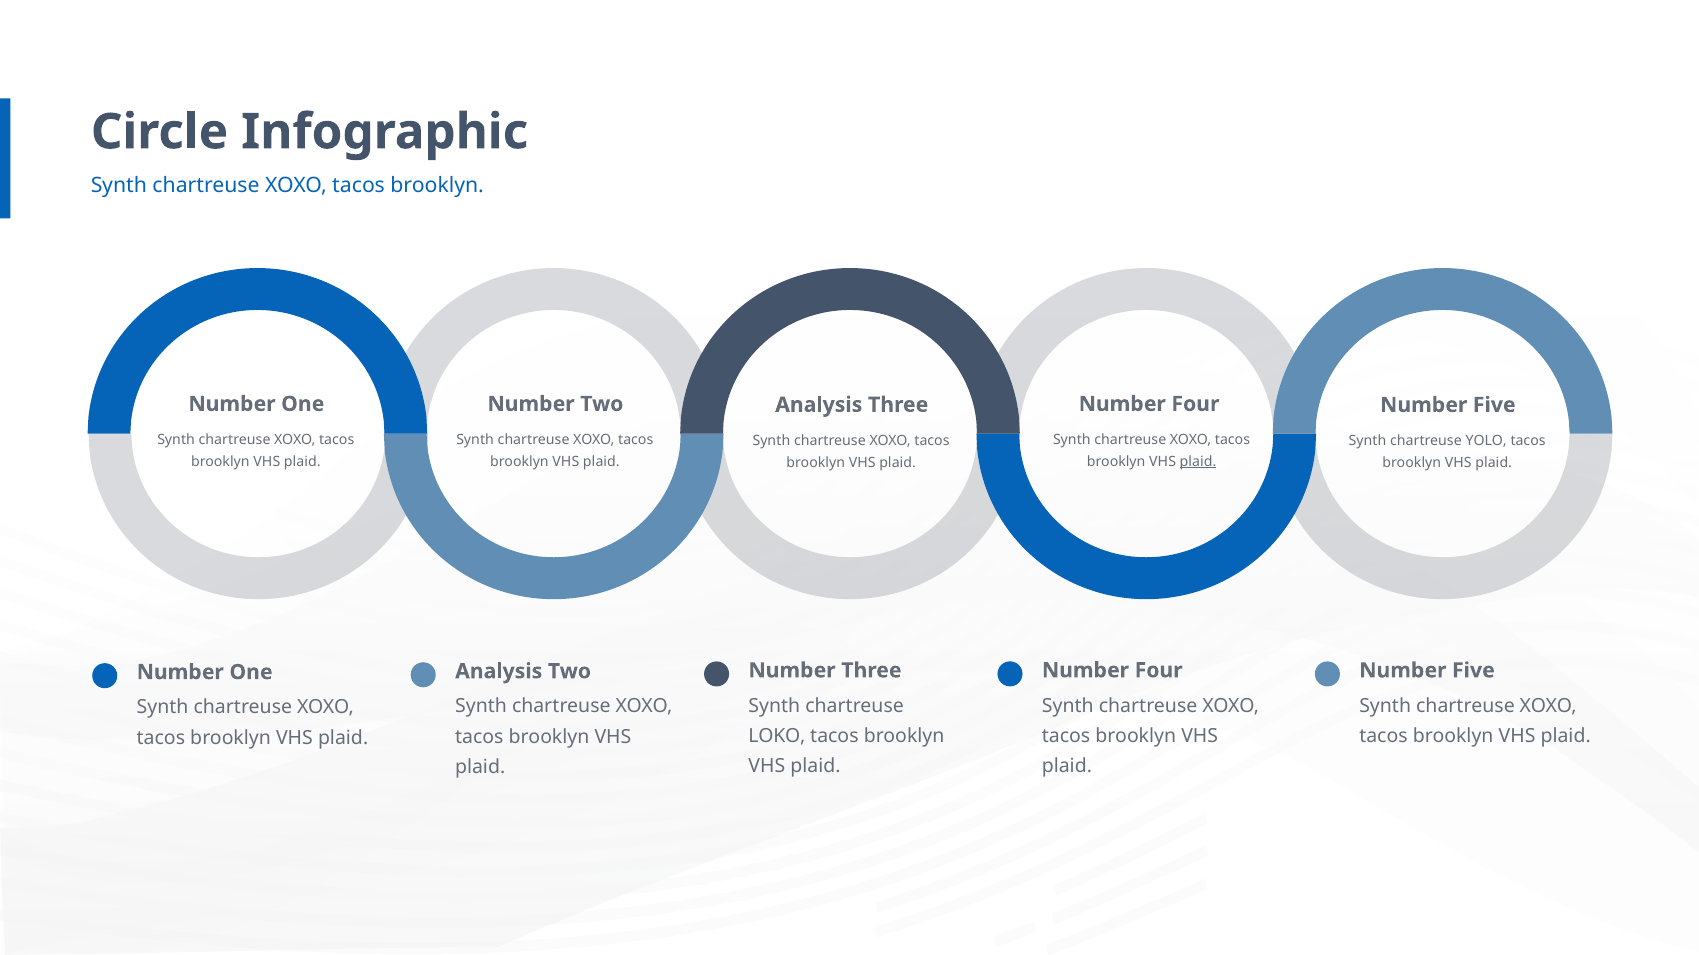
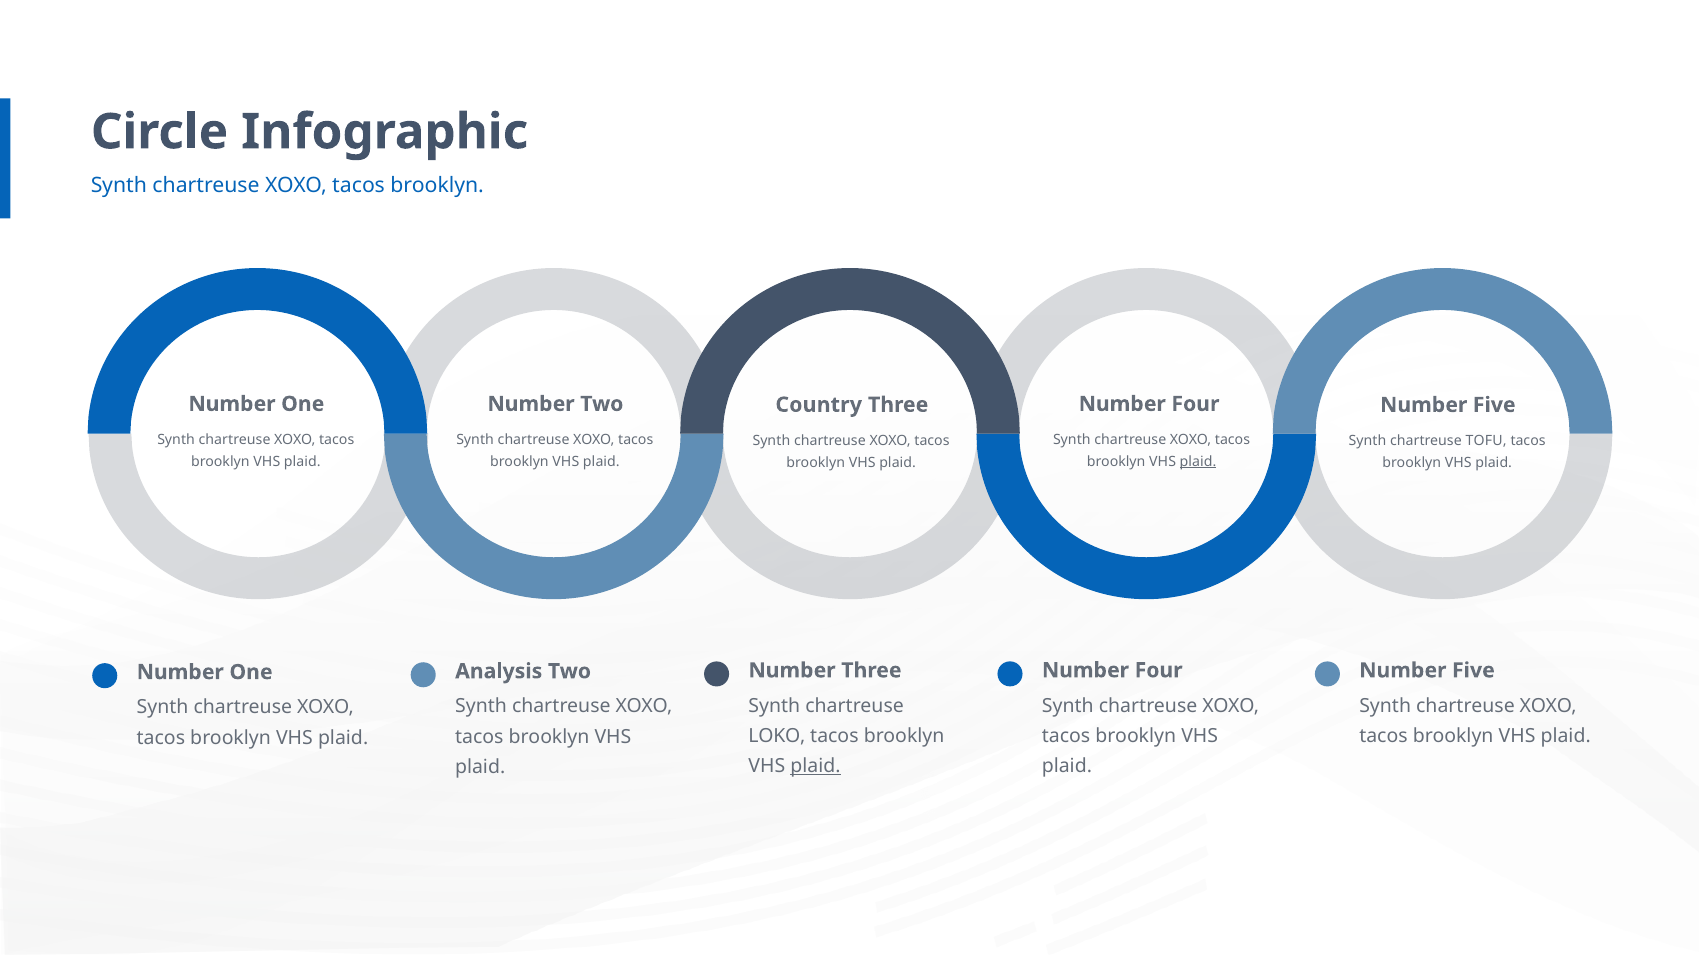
Analysis: Analysis -> Country (819, 405)
YOLO: YOLO -> TOFU (1486, 441)
plaid underline: none -> present (815, 767)
